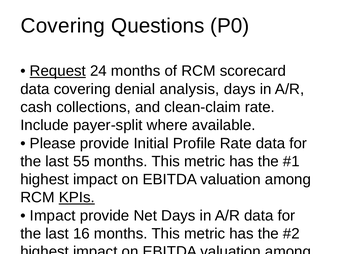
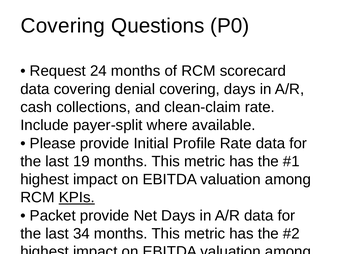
Request underline: present -> none (58, 71)
denial analysis: analysis -> covering (190, 89)
55: 55 -> 19 (81, 162)
Impact: Impact -> Packet (53, 216)
16: 16 -> 34 (81, 234)
